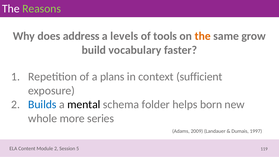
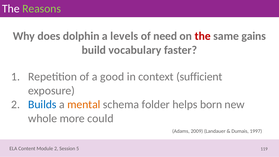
address: address -> dolphin (81, 36)
tools: tools -> need (165, 36)
the colour: orange -> red (203, 36)
grow: grow -> gains (254, 36)
plans: plans -> good (112, 77)
mental colour: black -> orange (84, 104)
series: series -> could (100, 118)
